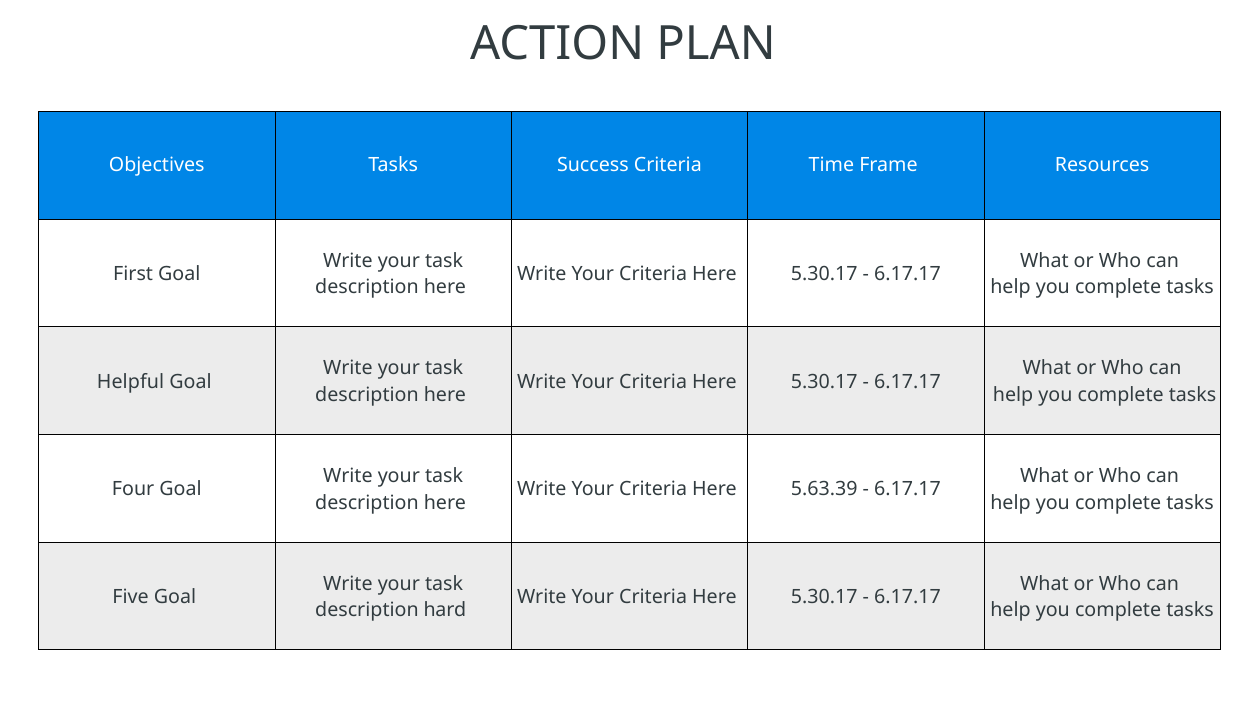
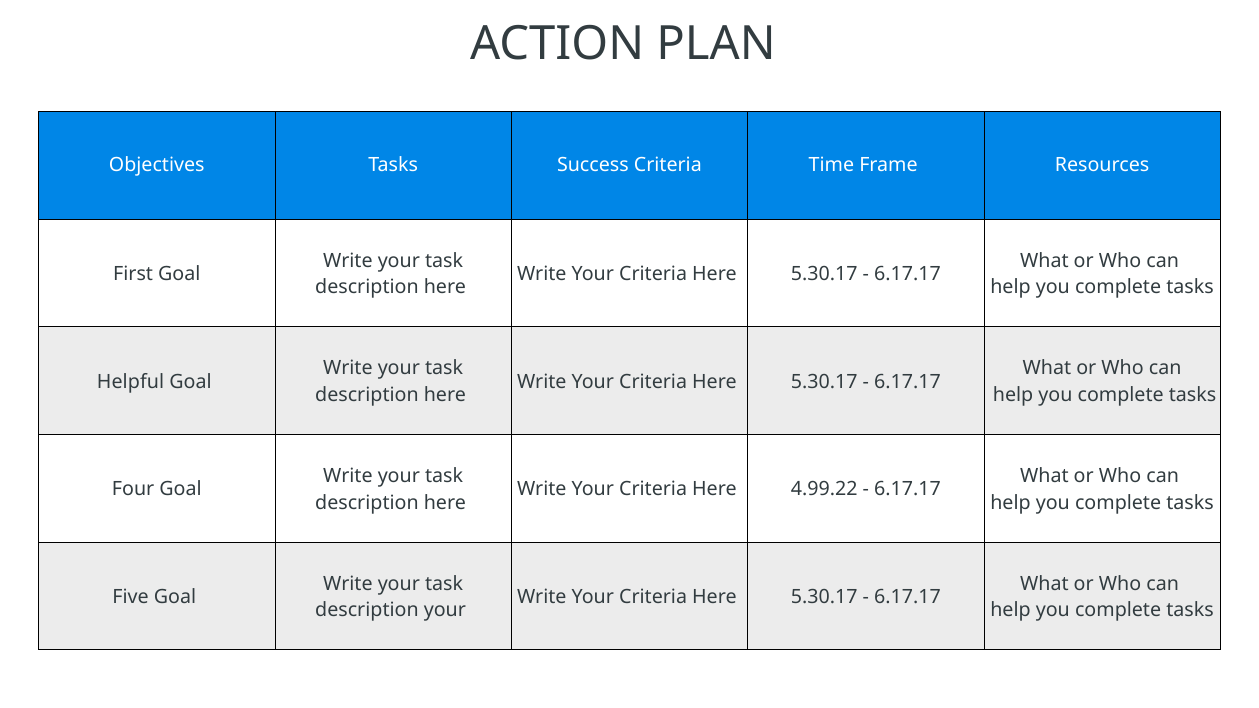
5.63.39: 5.63.39 -> 4.99.22 (824, 489)
description hard: hard -> your (445, 610)
